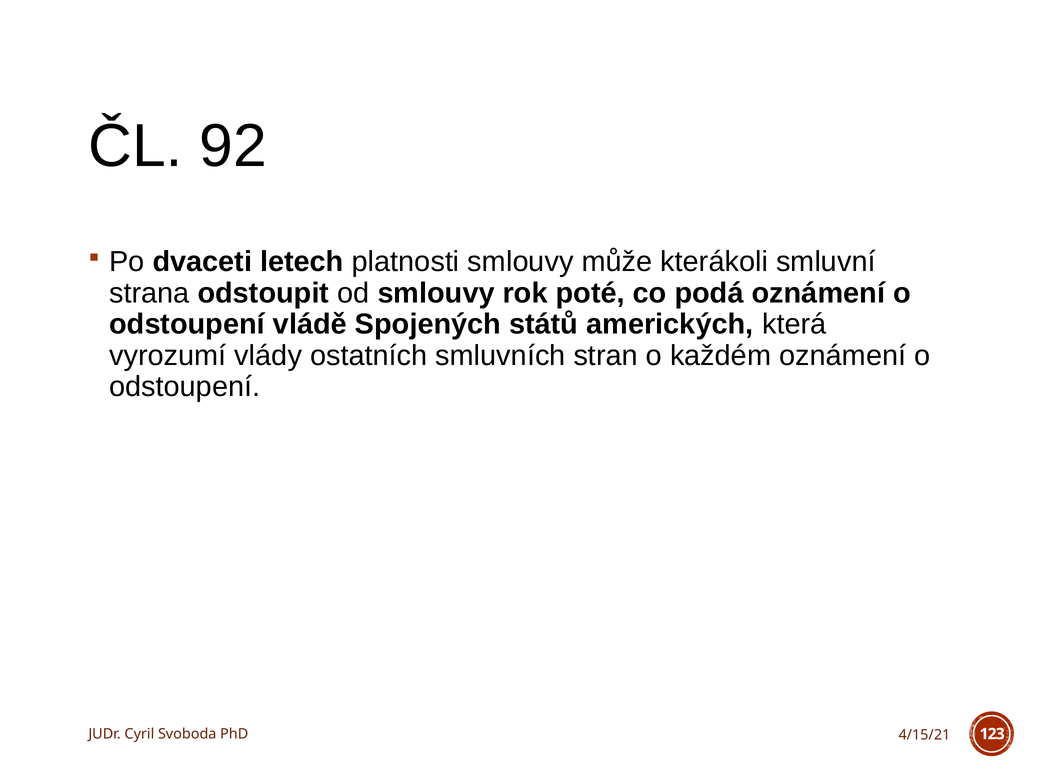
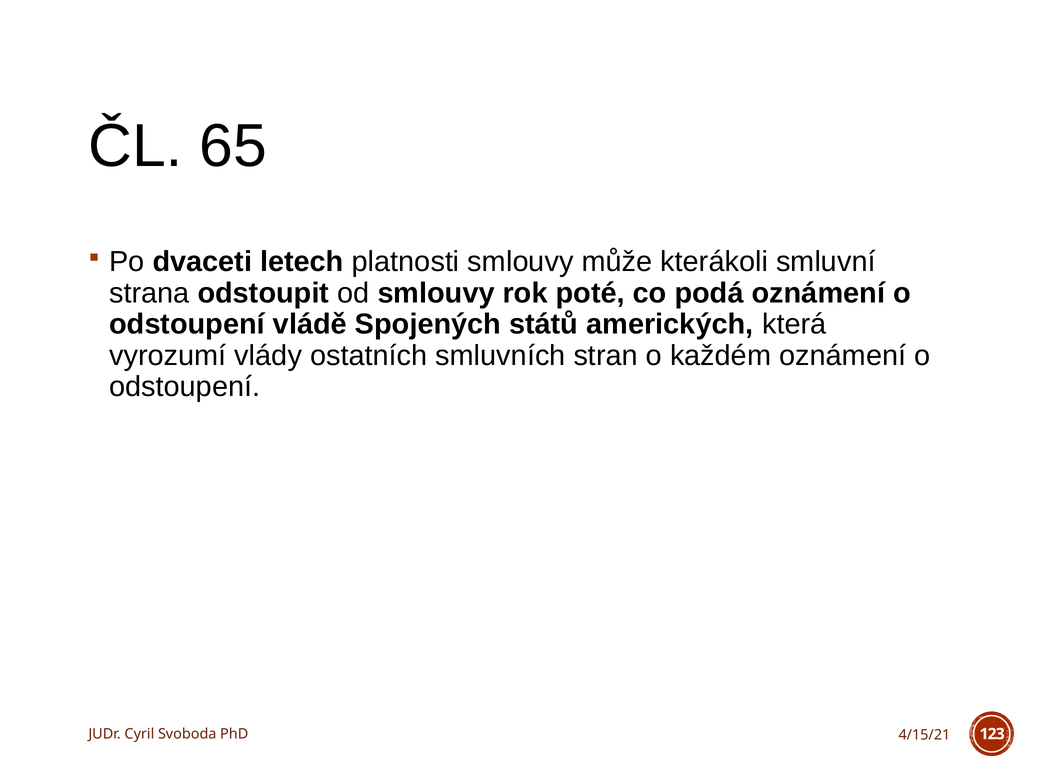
92: 92 -> 65 (233, 146)
